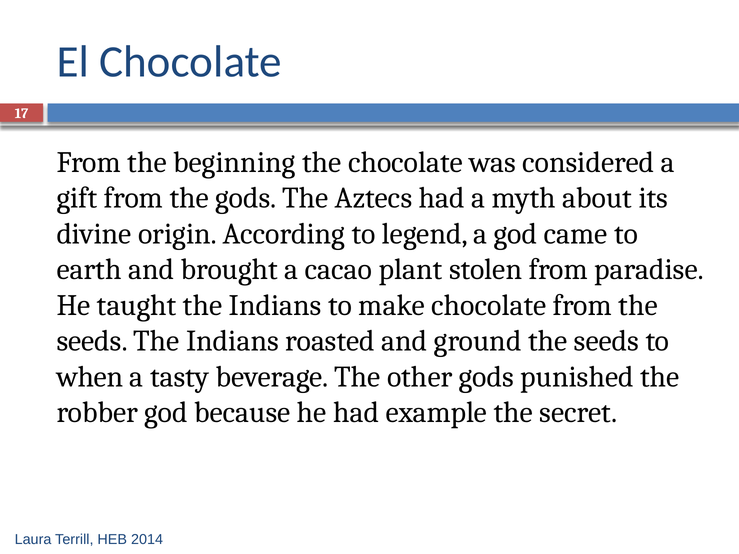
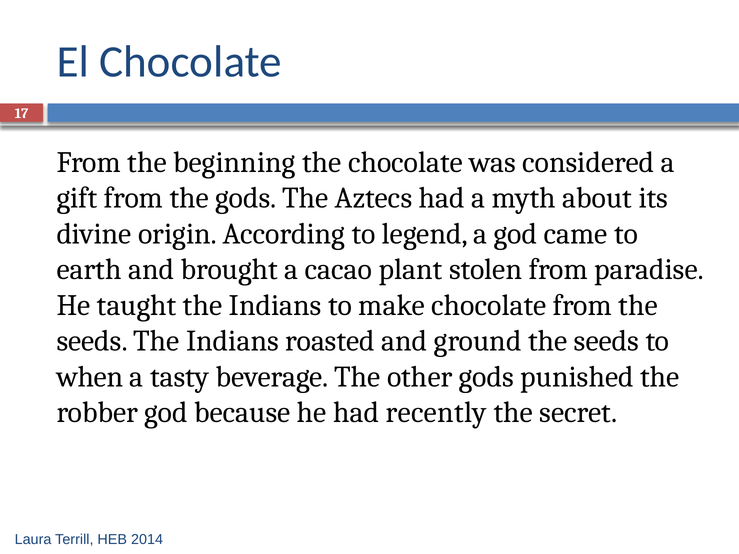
example: example -> recently (436, 413)
